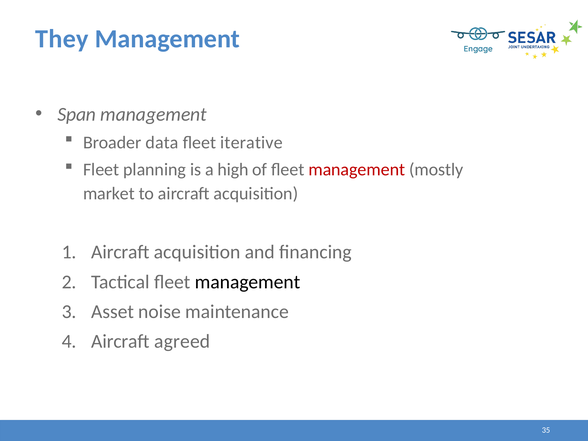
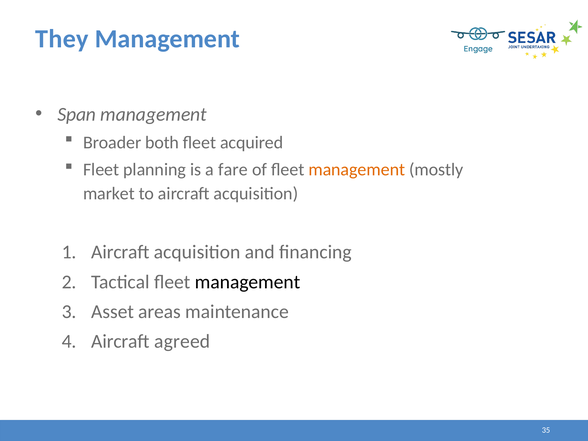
data: data -> both (162, 142)
iterative: iterative -> acquired (252, 142)
high: high -> fare (233, 170)
management colour: red -> orange (357, 170)
noise: noise -> areas (160, 312)
